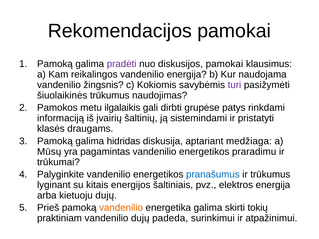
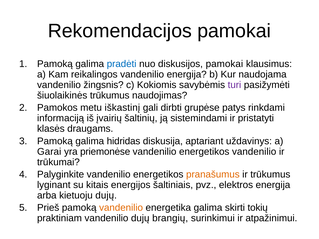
pradėti colour: purple -> blue (122, 64)
ilgalaikis: ilgalaikis -> iškastinį (122, 108)
medžiaga: medžiaga -> uždavinys (249, 141)
Mūsų: Mūsų -> Garai (49, 152)
pagamintas: pagamintas -> priemonėse (105, 152)
energetikos praradimu: praradimu -> vandenilio (254, 152)
pranašumus colour: blue -> orange (213, 175)
padeda: padeda -> brangių (170, 218)
